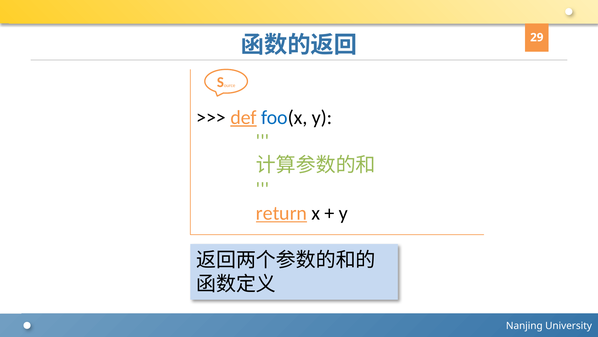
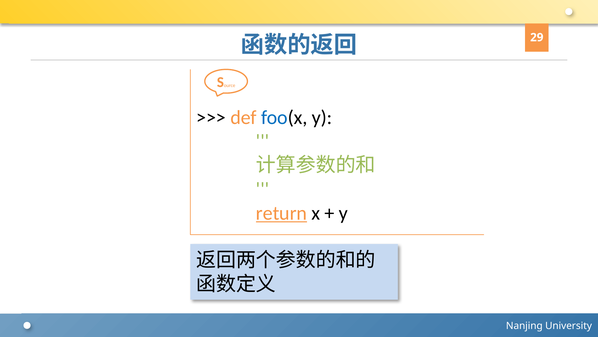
def underline: present -> none (244, 117)
